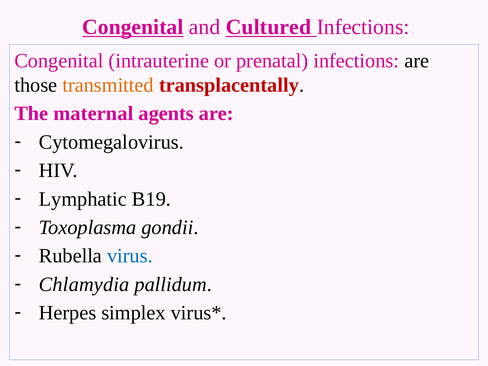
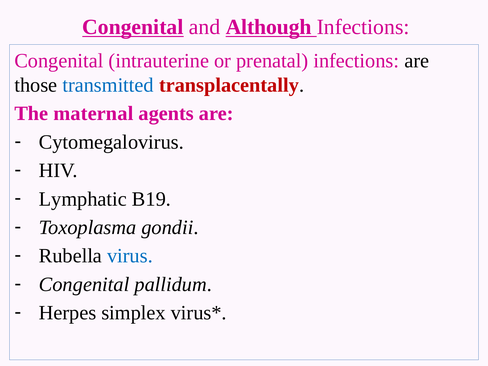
Cultured: Cultured -> Although (269, 27)
transmitted colour: orange -> blue (108, 85)
Chlamydia: Chlamydia -> Congenital (84, 284)
